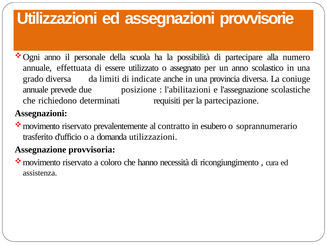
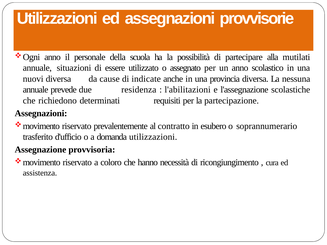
numero: numero -> mutilati (296, 57)
effettuata: effettuata -> situazioni (74, 68)
grado: grado -> nuovi (33, 79)
limiti: limiti -> cause (110, 79)
coniuge: coniuge -> nessuna (296, 79)
posizione: posizione -> residenza (139, 90)
